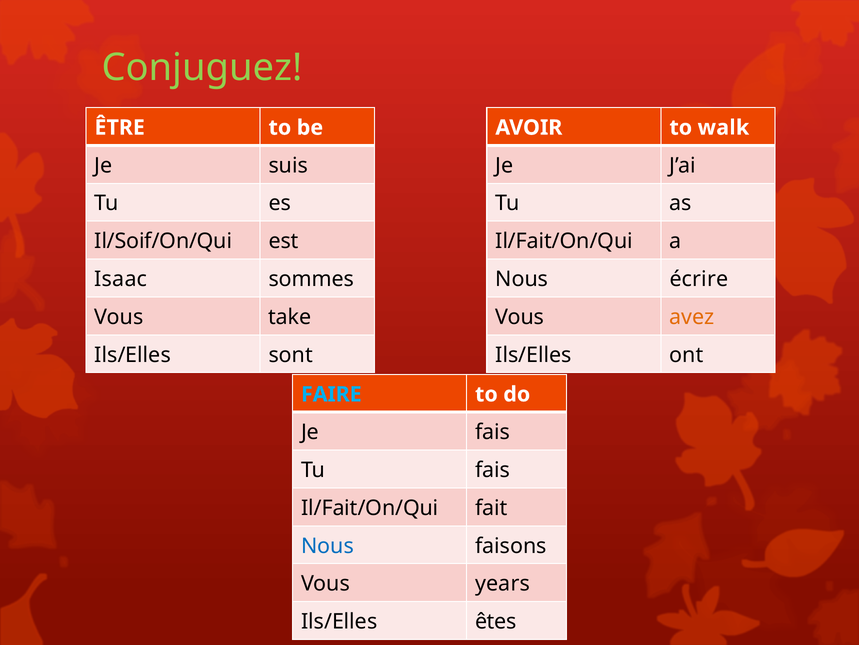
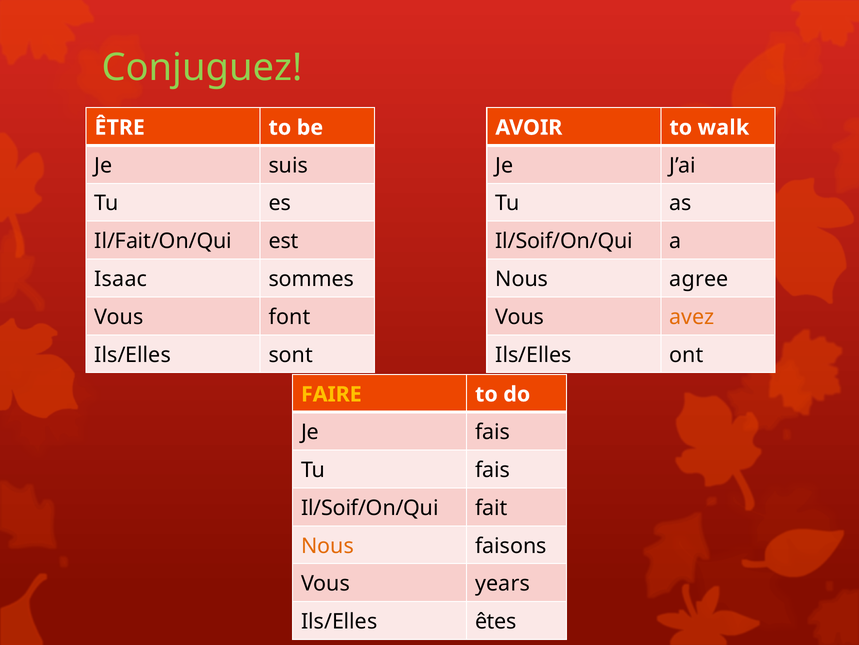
Il/Soif/On/Qui: Il/Soif/On/Qui -> Il/Fait/On/Qui (163, 241)
Il/Fait/On/Qui: Il/Fait/On/Qui -> Il/Soif/On/Qui (564, 241)
écrire: écrire -> agree (699, 279)
take: take -> font (290, 317)
FAIRE colour: light blue -> yellow (331, 394)
Il/Fait/On/Qui: Il/Fait/On/Qui -> Il/Soif/On/Qui (370, 507)
Nous colour: blue -> orange (327, 545)
